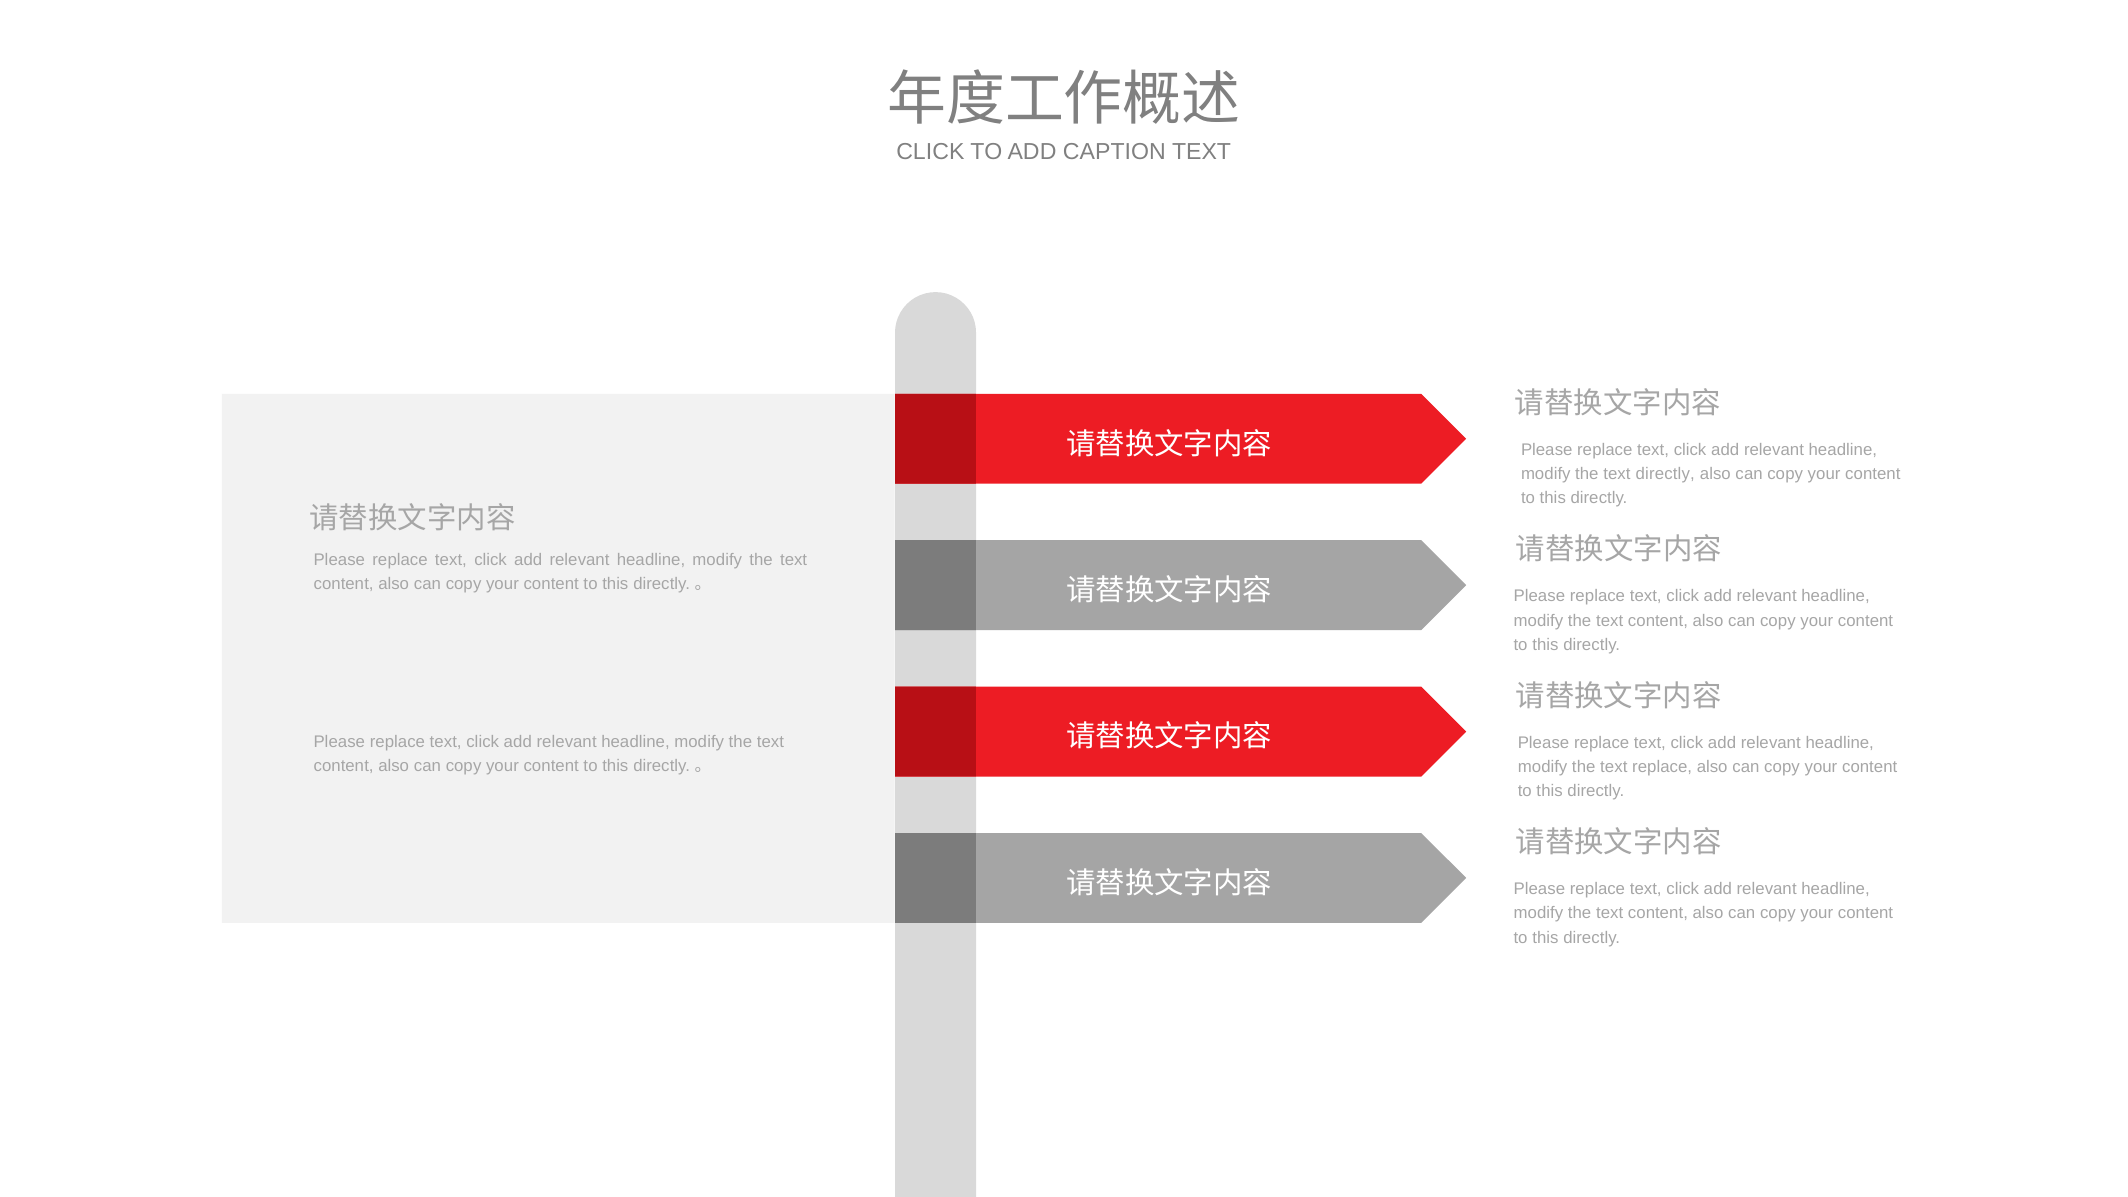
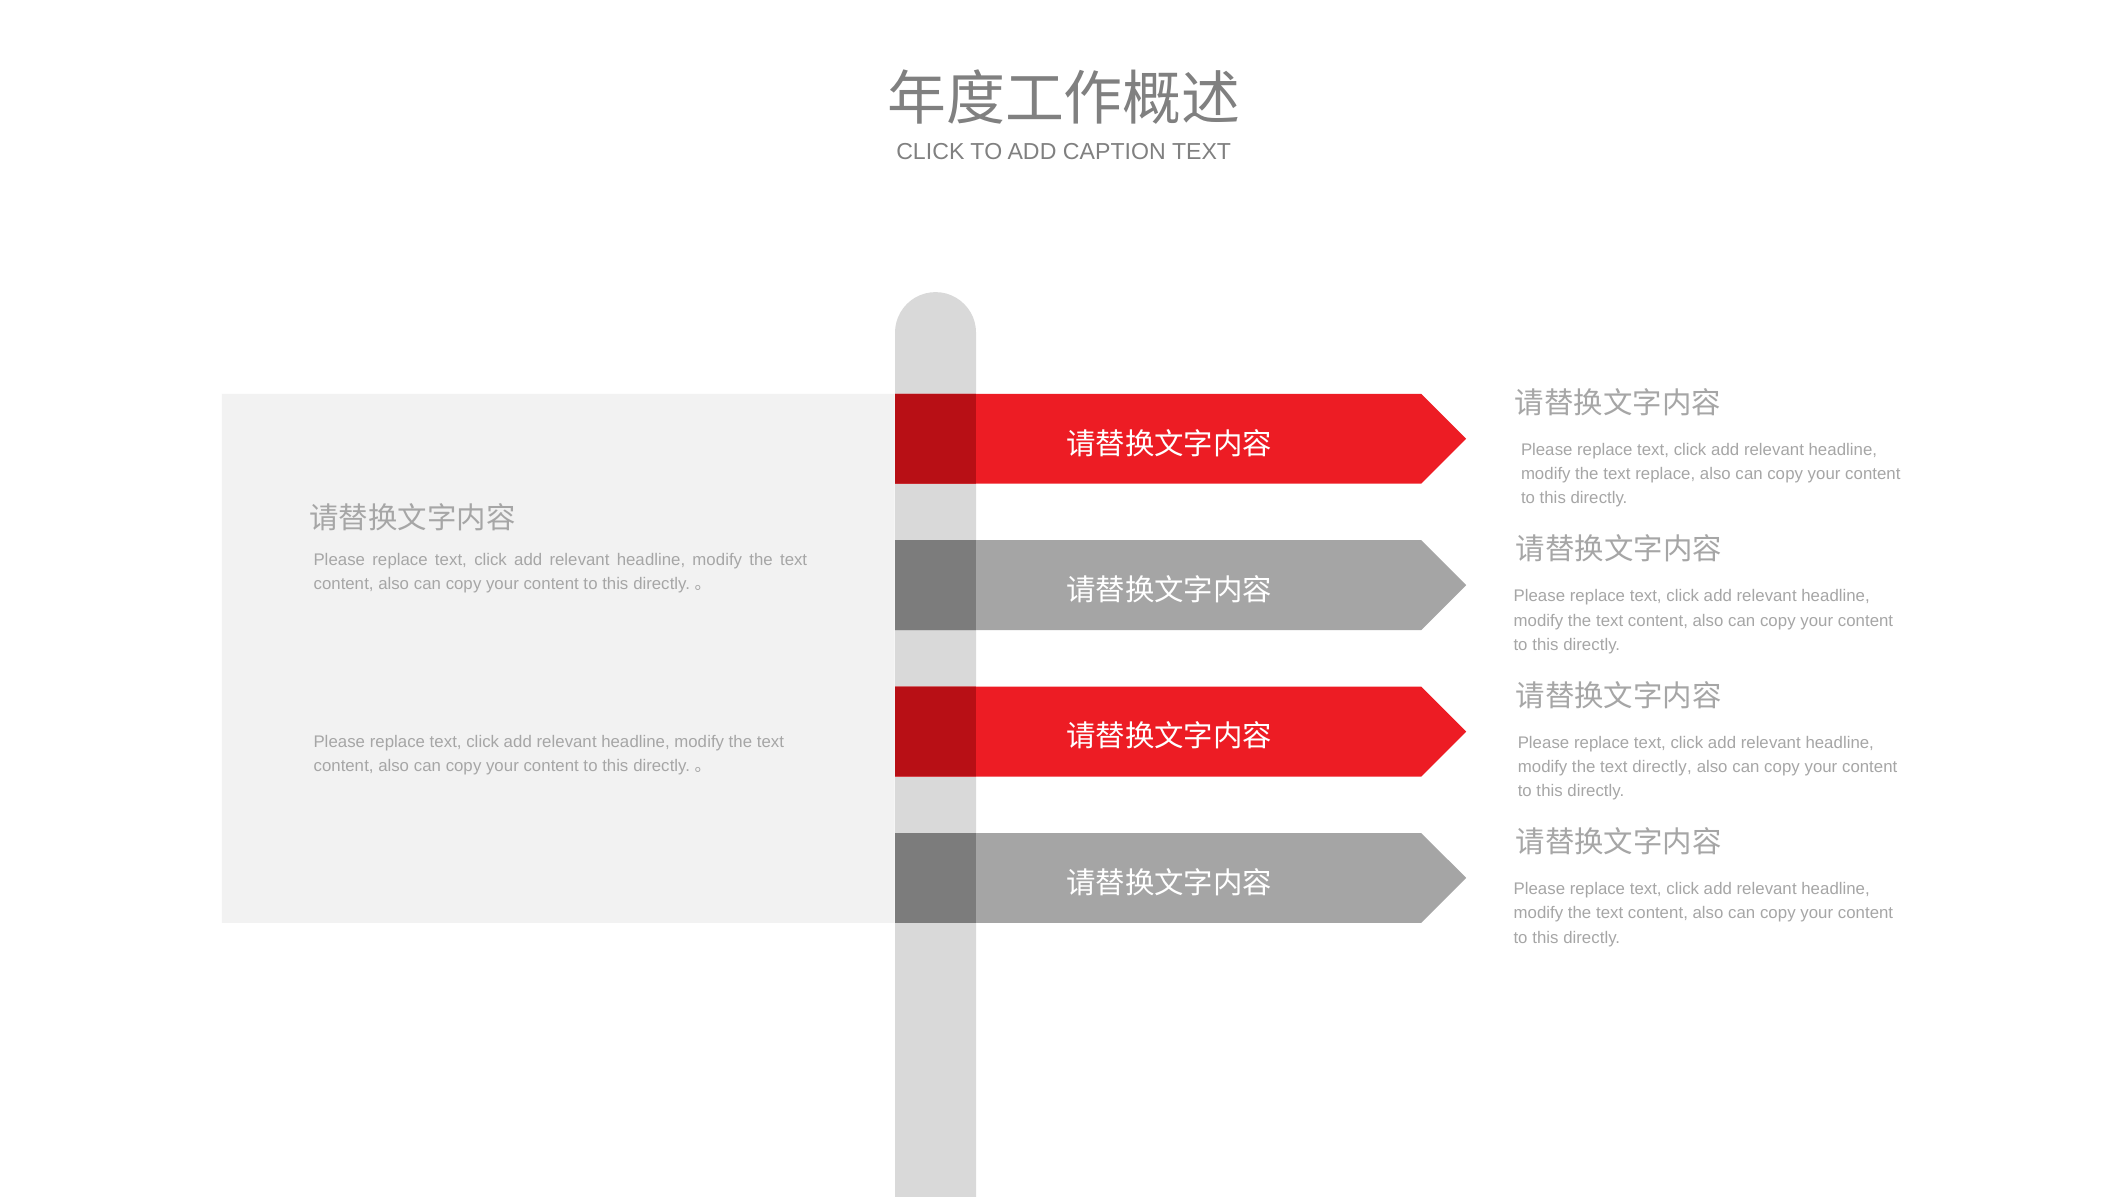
text directly: directly -> replace (1665, 474)
text replace: replace -> directly (1662, 767)
